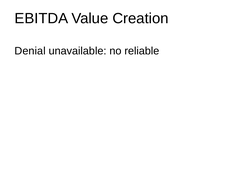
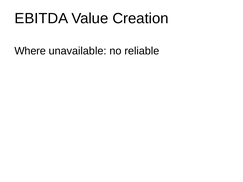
Denial: Denial -> Where (30, 51)
